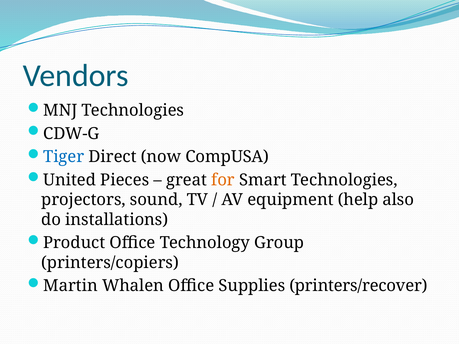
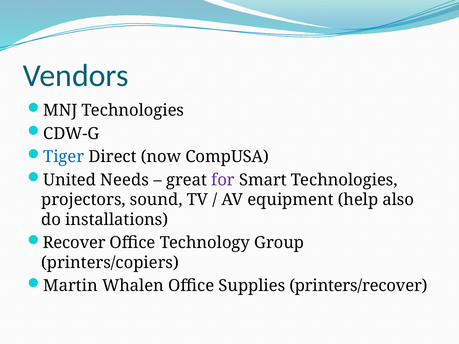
Pieces: Pieces -> Needs (125, 180)
for colour: orange -> purple (223, 180)
Product: Product -> Recover (74, 243)
